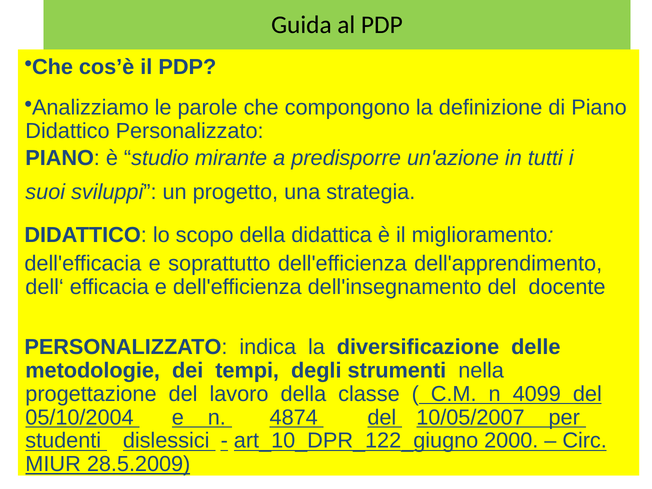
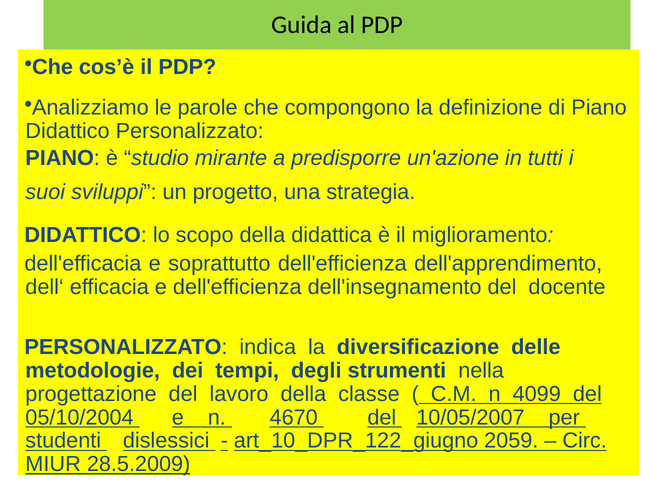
4874: 4874 -> 4670 (294, 417)
2000: 2000 -> 2059 (511, 441)
